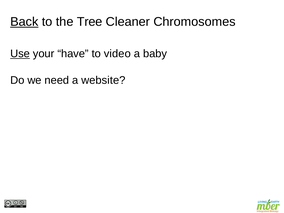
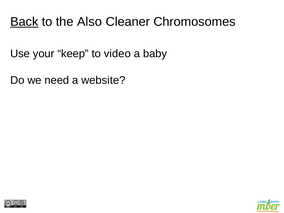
Tree: Tree -> Also (89, 22)
Use underline: present -> none (20, 54)
have: have -> keep (73, 54)
